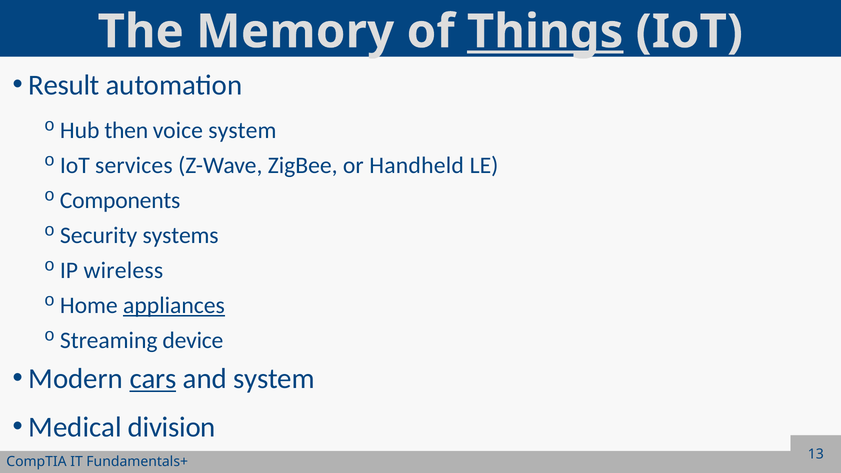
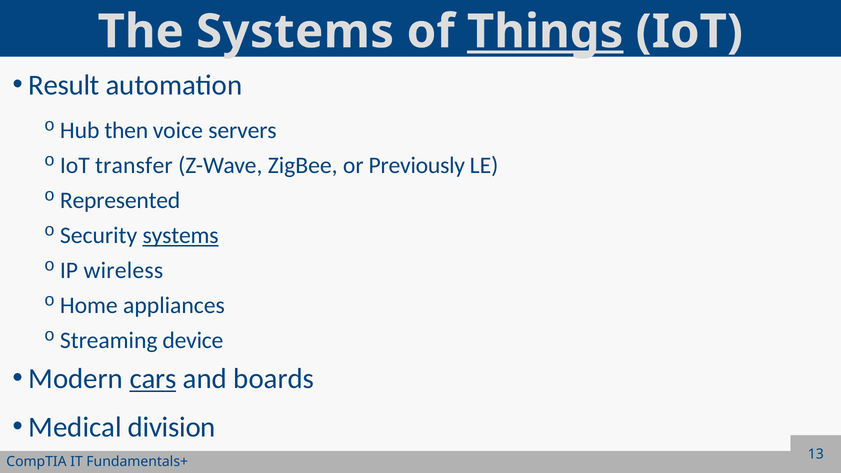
The Memory: Memory -> Systems (295, 32)
voice system: system -> servers (242, 131)
services: services -> transfer (134, 166)
Handheld: Handheld -> Previously (417, 166)
Components: Components -> Represented (120, 201)
systems underline: none -> present (181, 236)
appliances underline: present -> none (174, 306)
and system: system -> boards (274, 379)
